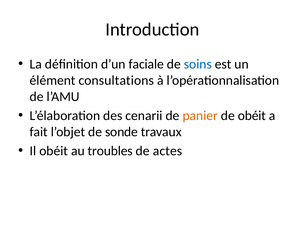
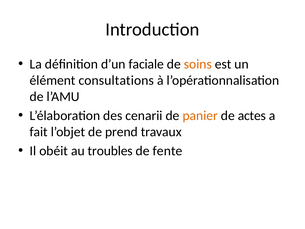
soins colour: blue -> orange (198, 64)
de obéit: obéit -> actes (252, 116)
sonde: sonde -> prend (121, 132)
actes: actes -> fente (168, 151)
